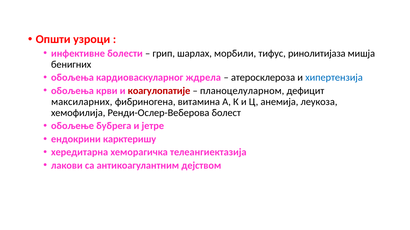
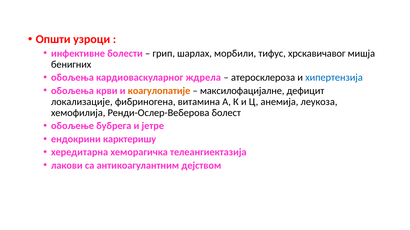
ринолитијаза: ринолитијаза -> хрскавичавог (317, 53)
коагулопатије colour: red -> orange (159, 91)
планоцелуларном: планоцелуларном -> максилофацијалне (242, 91)
максиларних: максиларних -> локализације (82, 102)
